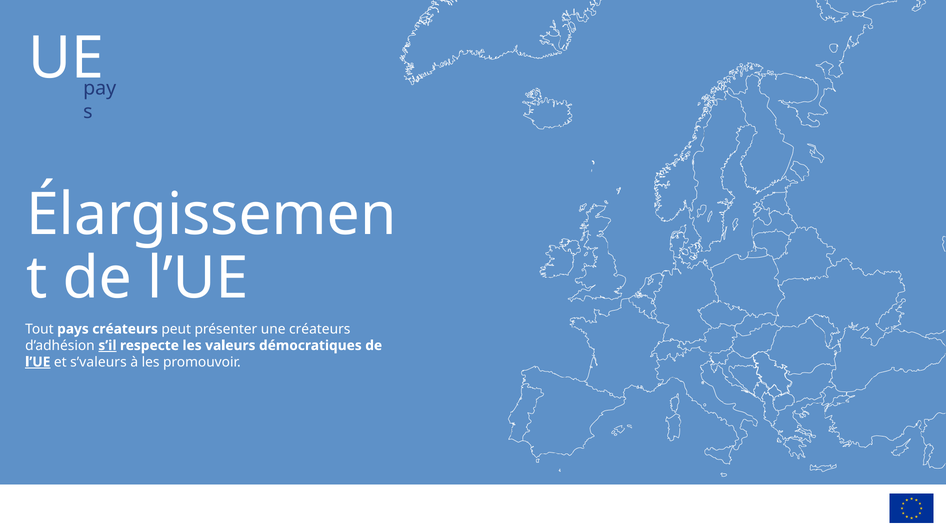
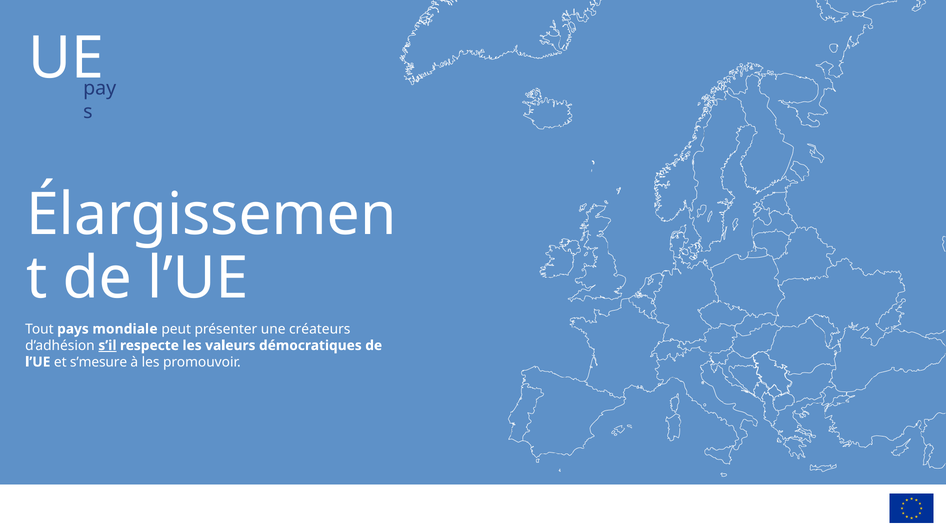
pays créateurs: créateurs -> mondiale (125, 329)
l’UE underline: present -> none (38, 362)
s’valeurs: s’valeurs -> s’mesure (99, 362)
